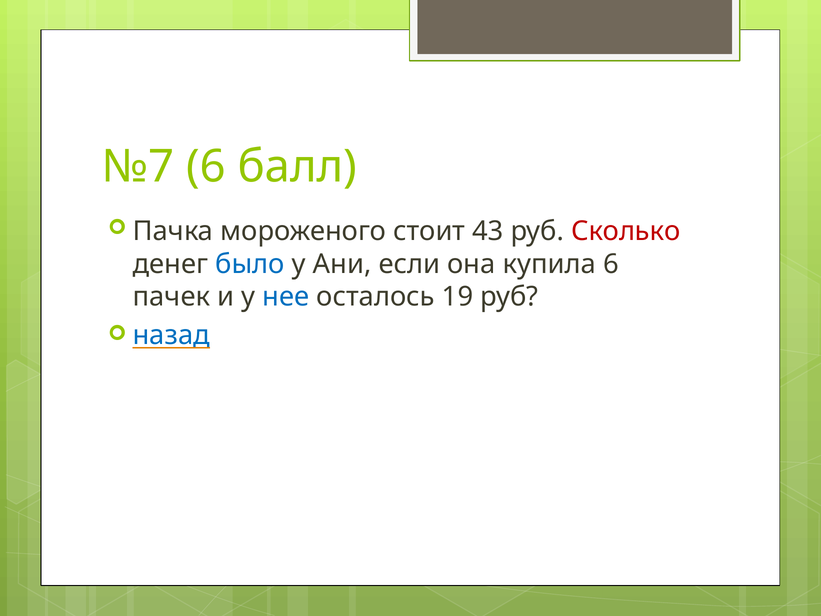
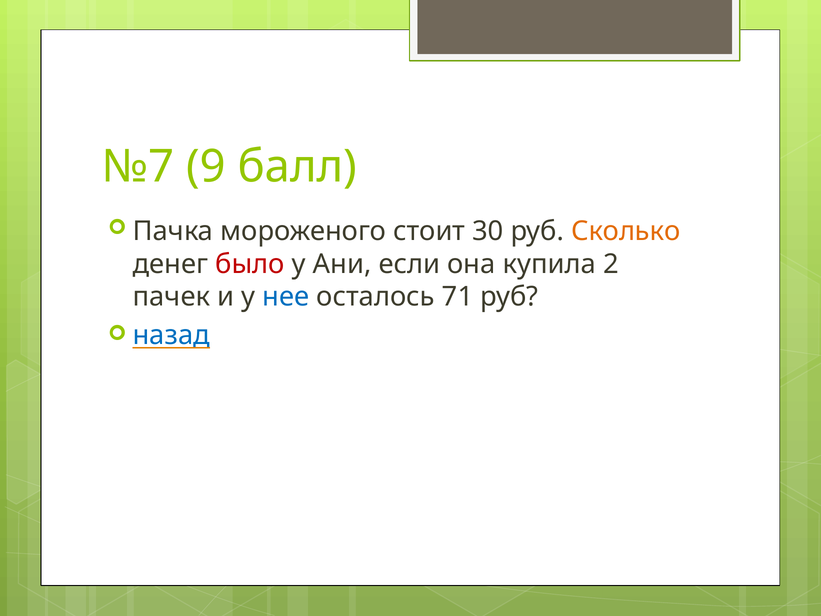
№7 6: 6 -> 9 (206, 167)
43: 43 -> 30 (488, 231)
Сколько colour: red -> orange (626, 231)
было colour: blue -> red (250, 264)
купила 6: 6 -> 2 (611, 264)
19: 19 -> 71 (458, 297)
